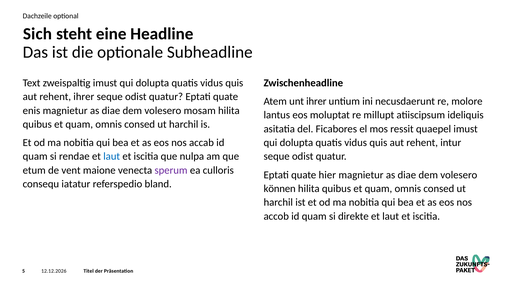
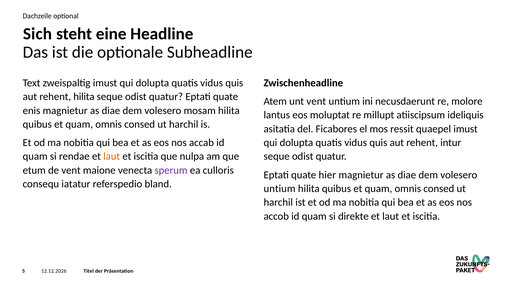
rehent ihrer: ihrer -> hilita (84, 97)
unt ihrer: ihrer -> vent (316, 101)
laut colour: blue -> orange (112, 156)
können: können -> untium (280, 189)
